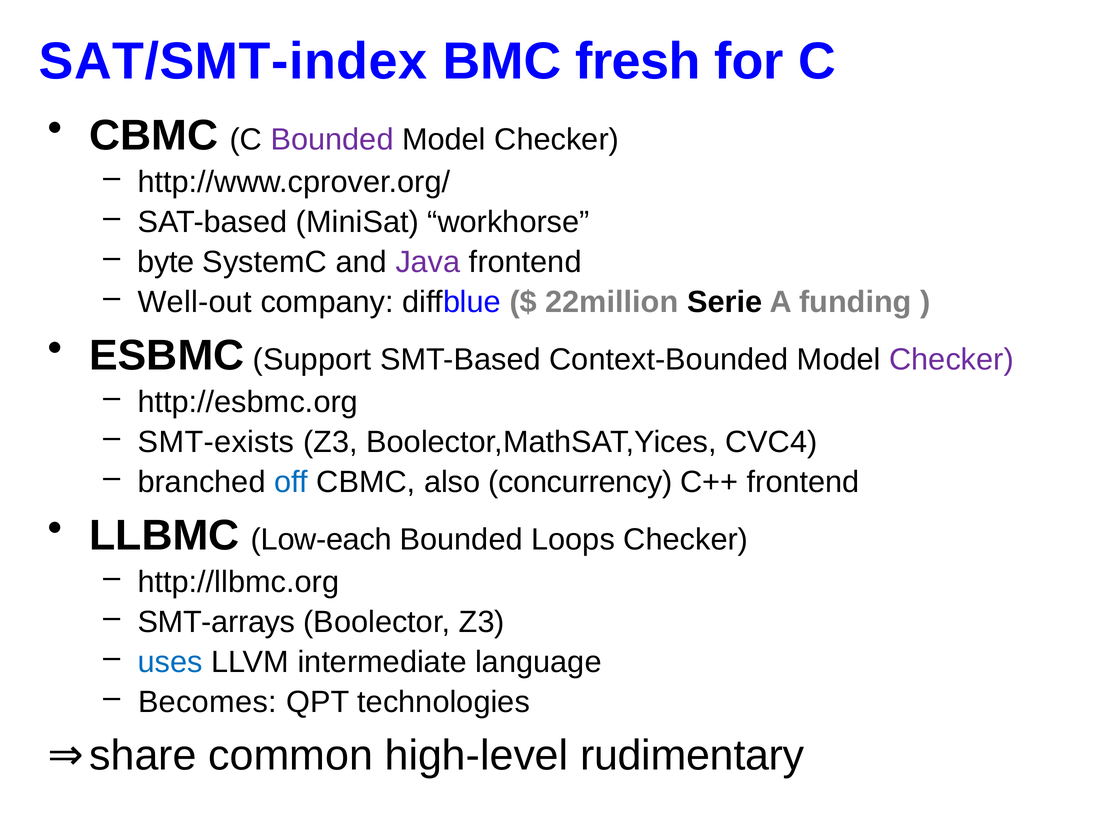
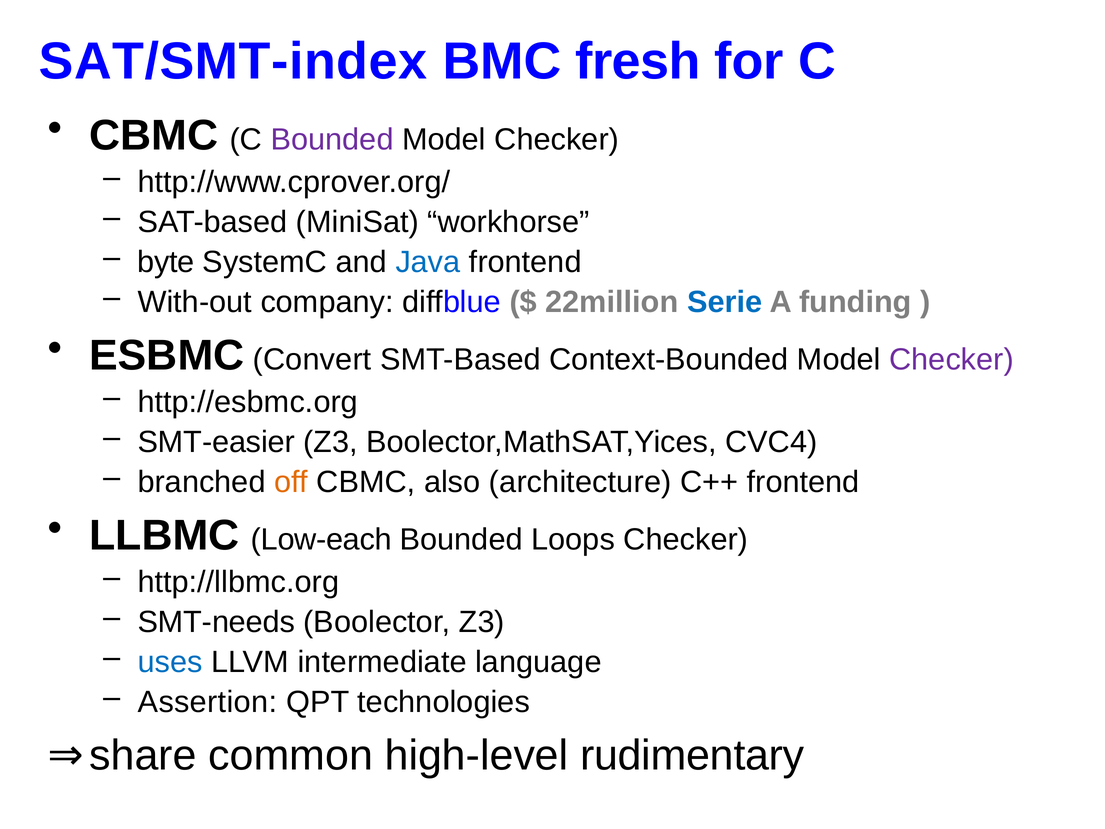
Java colour: purple -> blue (428, 262)
Well-out: Well-out -> With-out (195, 302)
Serie colour: black -> blue (725, 302)
Support: Support -> Convert (312, 360)
SMT-exists: SMT-exists -> SMT-easier (216, 442)
off colour: blue -> orange (291, 482)
concurrency: concurrency -> architecture (580, 482)
SMT-arrays: SMT-arrays -> SMT-needs (216, 622)
Becomes: Becomes -> Assertion (208, 702)
